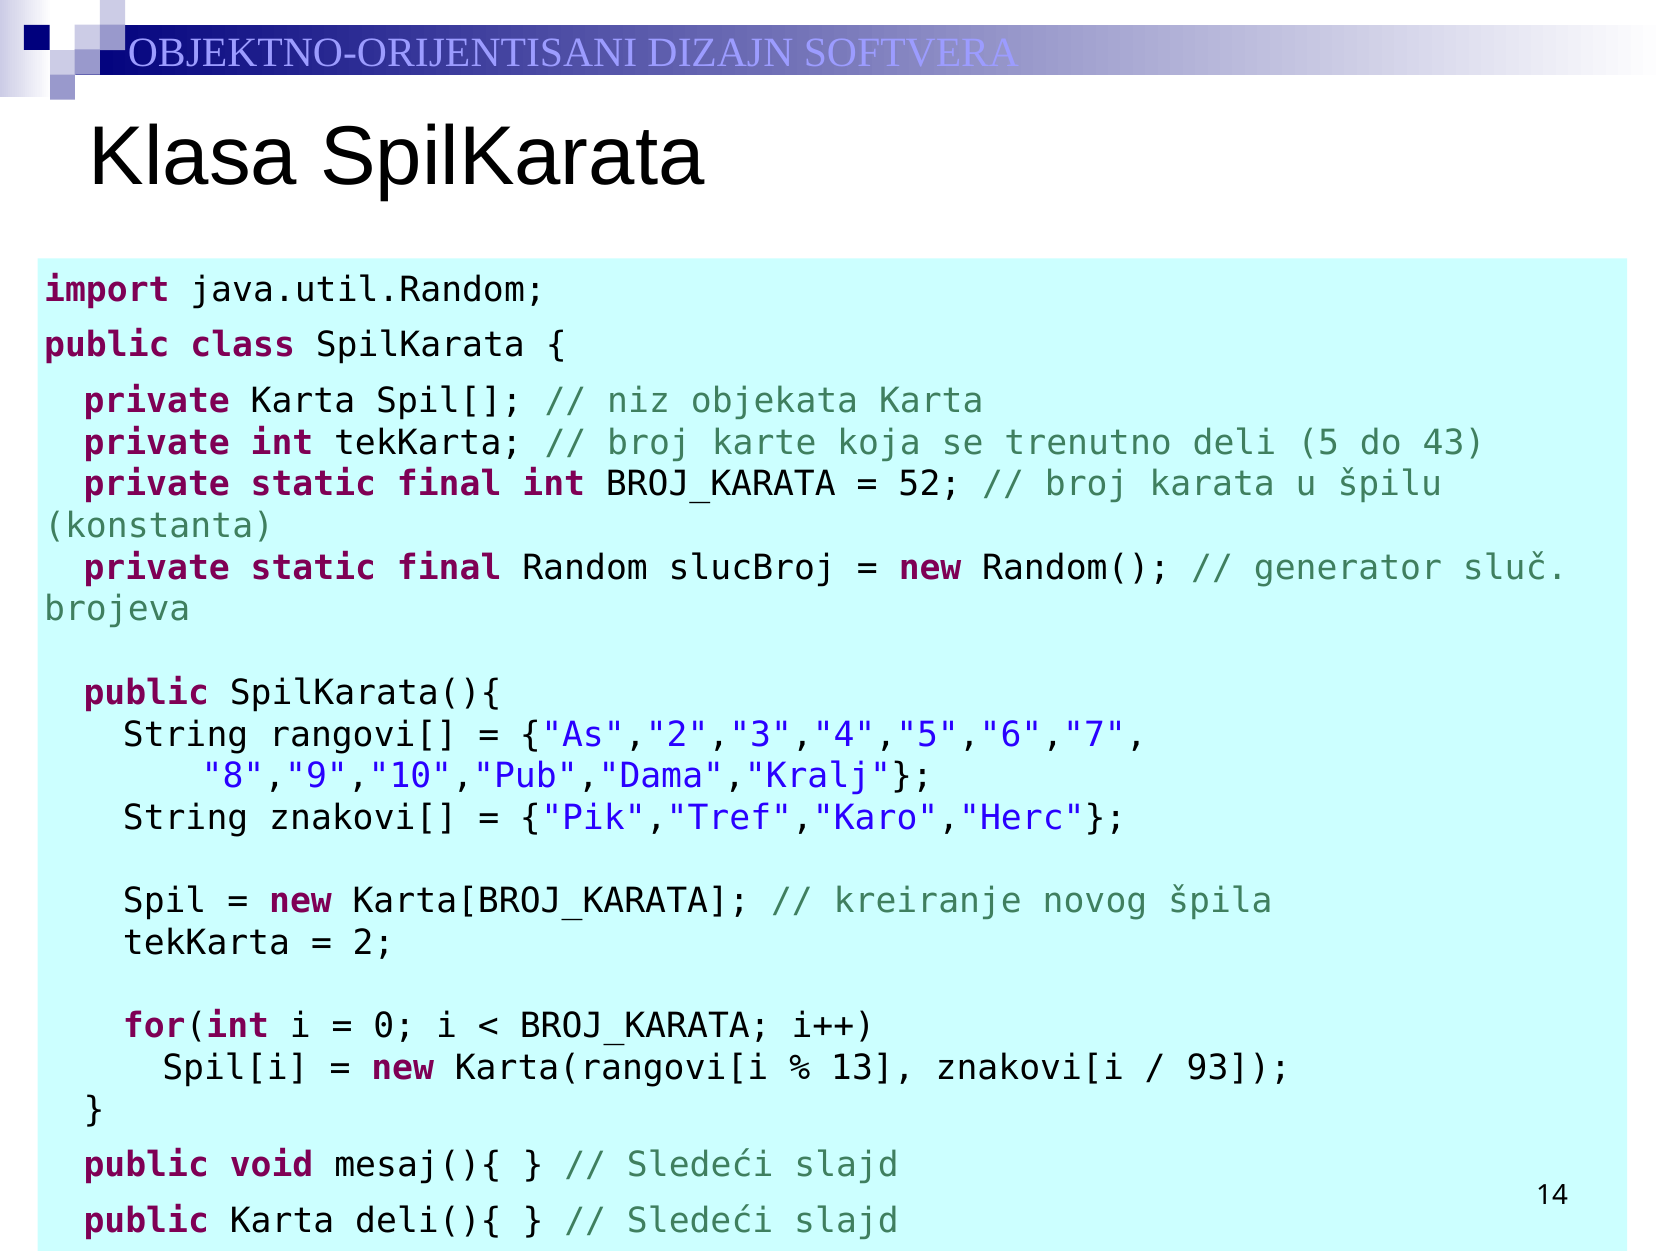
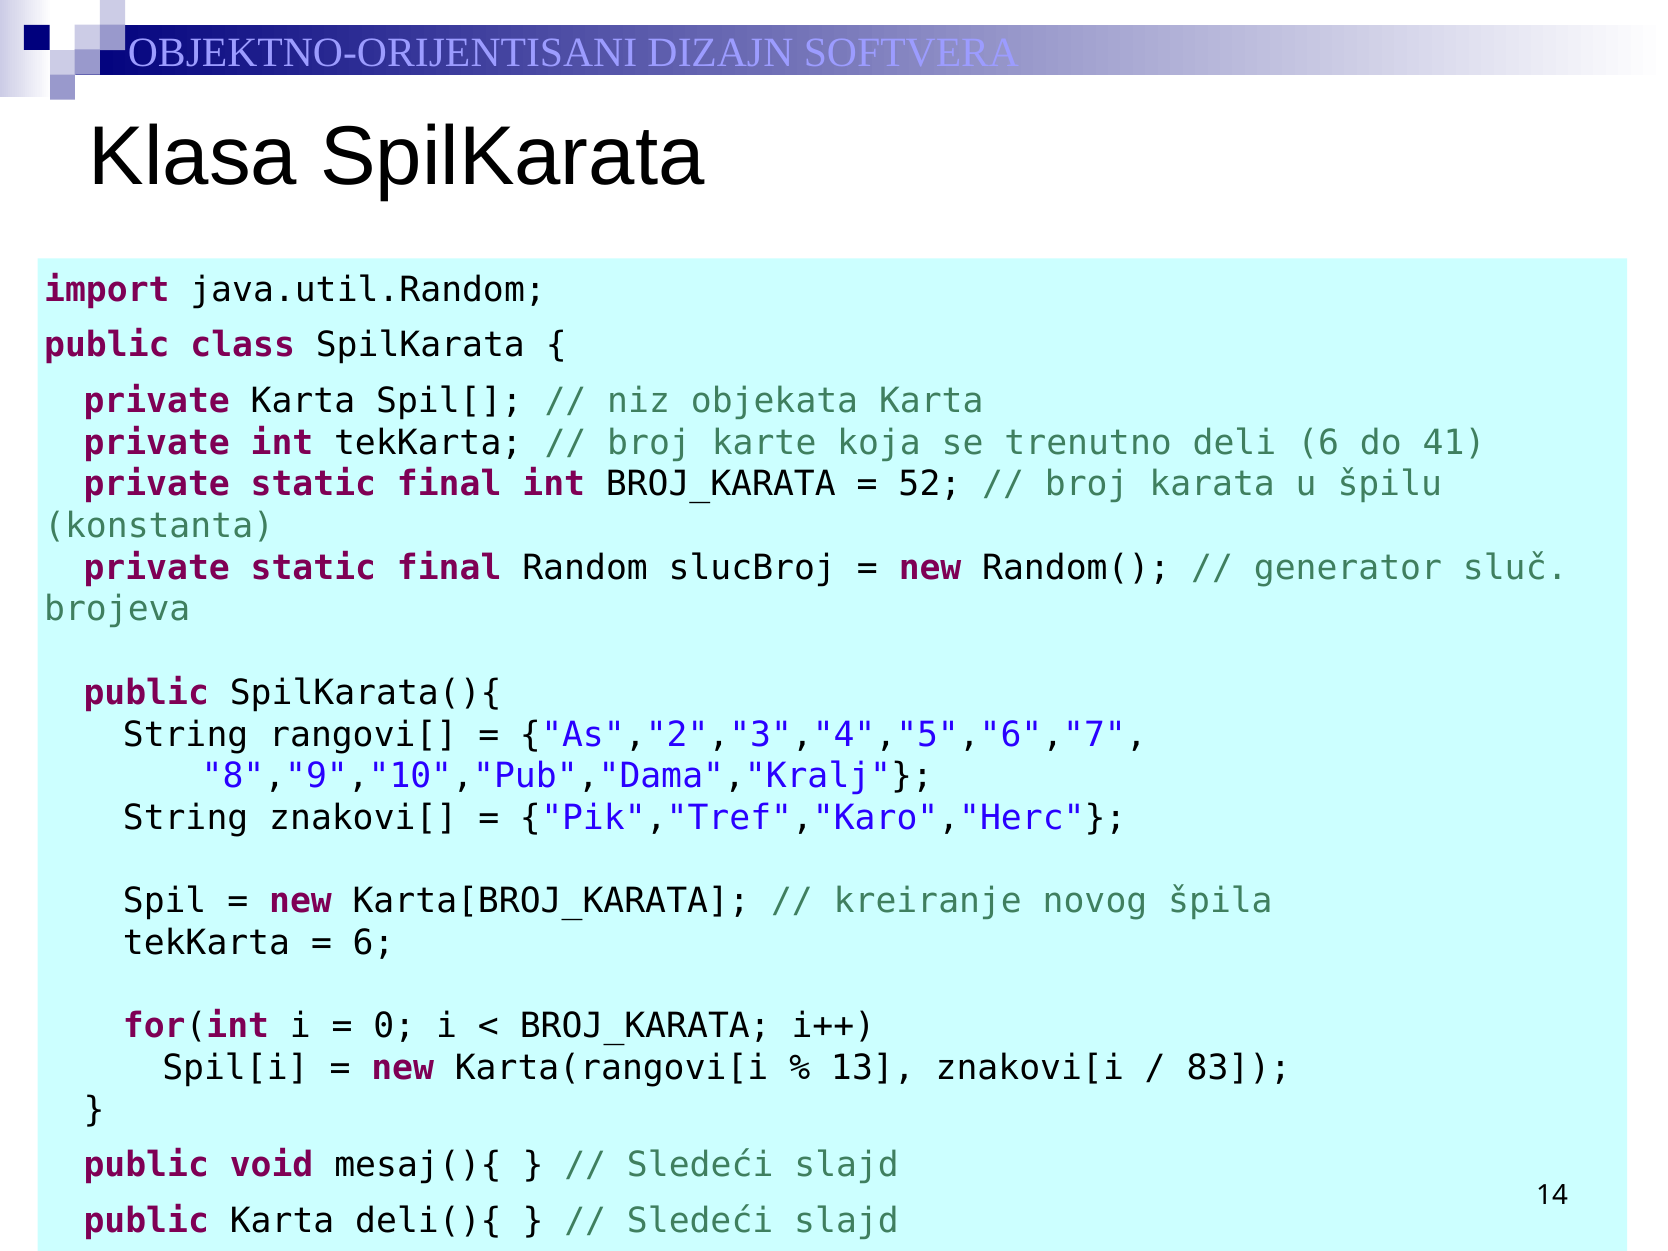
deli 5: 5 -> 6 (1318, 443)
43: 43 -> 41 (1454, 443)
2: 2 -> 6 (374, 943)
93: 93 -> 83 (1239, 1068)
